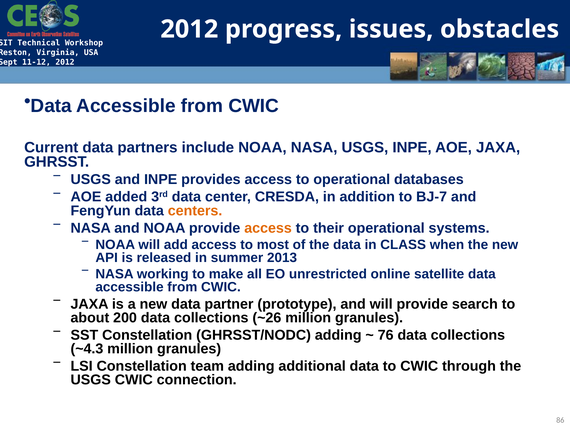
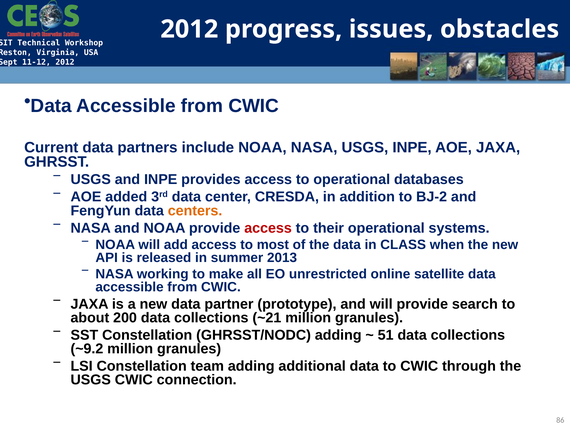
BJ-7: BJ-7 -> BJ-2 (432, 197)
access colour: orange -> red (268, 228)
~26: ~26 -> ~21 (267, 317)
76: 76 -> 51 (386, 335)
~4.3: ~4.3 -> ~9.2 (87, 348)
